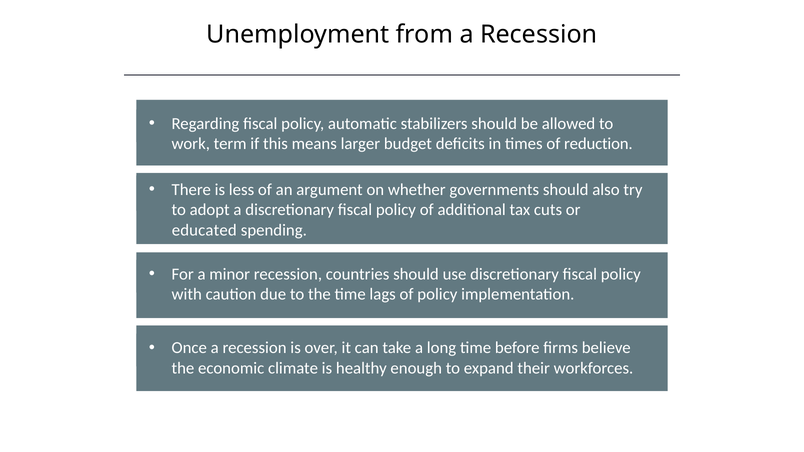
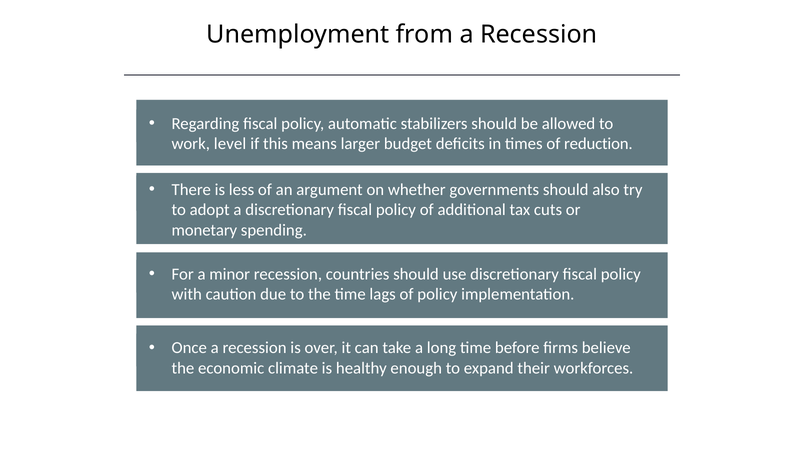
term: term -> level (230, 144)
educated: educated -> monetary (204, 230)
